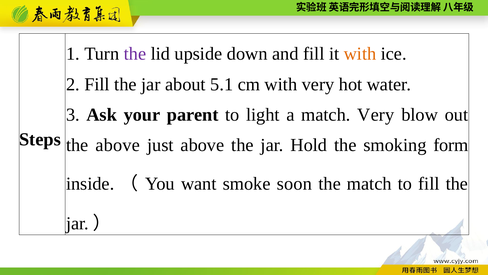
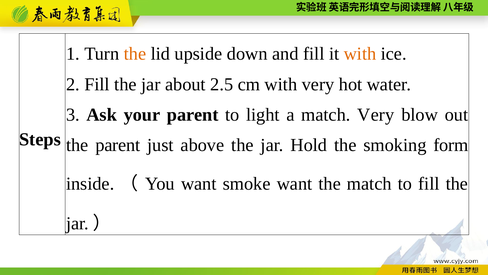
the colour: purple -> orange (135, 54)
5.1: 5.1 -> 2.5 (222, 84)
the above: above -> parent (118, 145)
smoke soon: soon -> want (295, 183)
